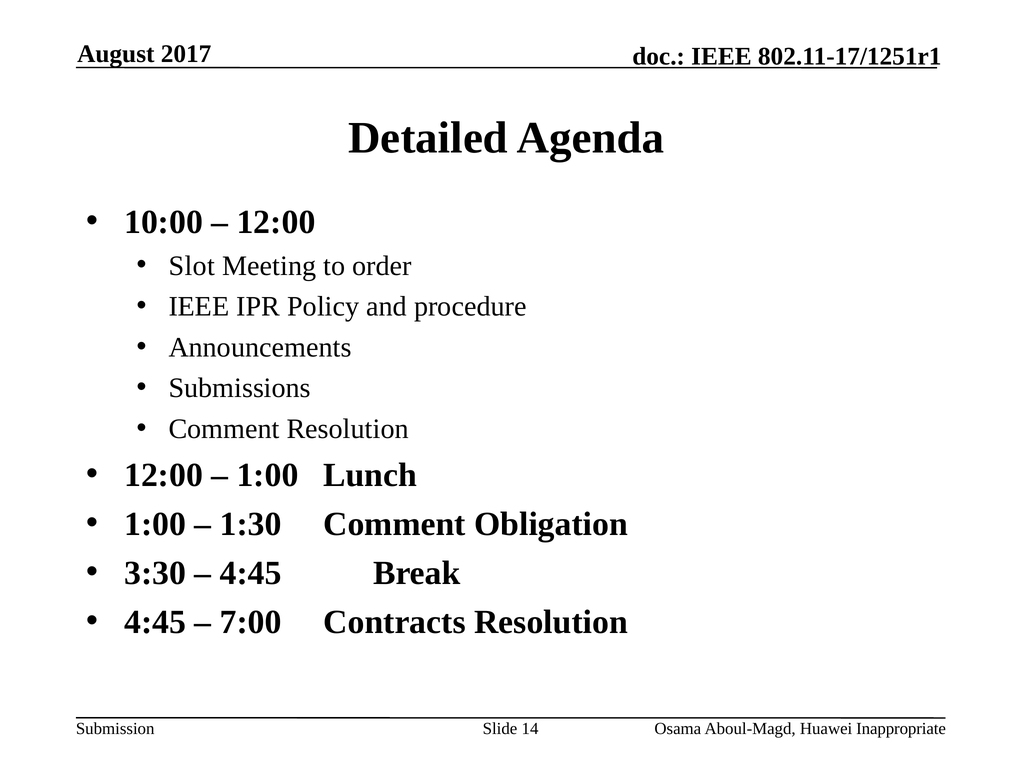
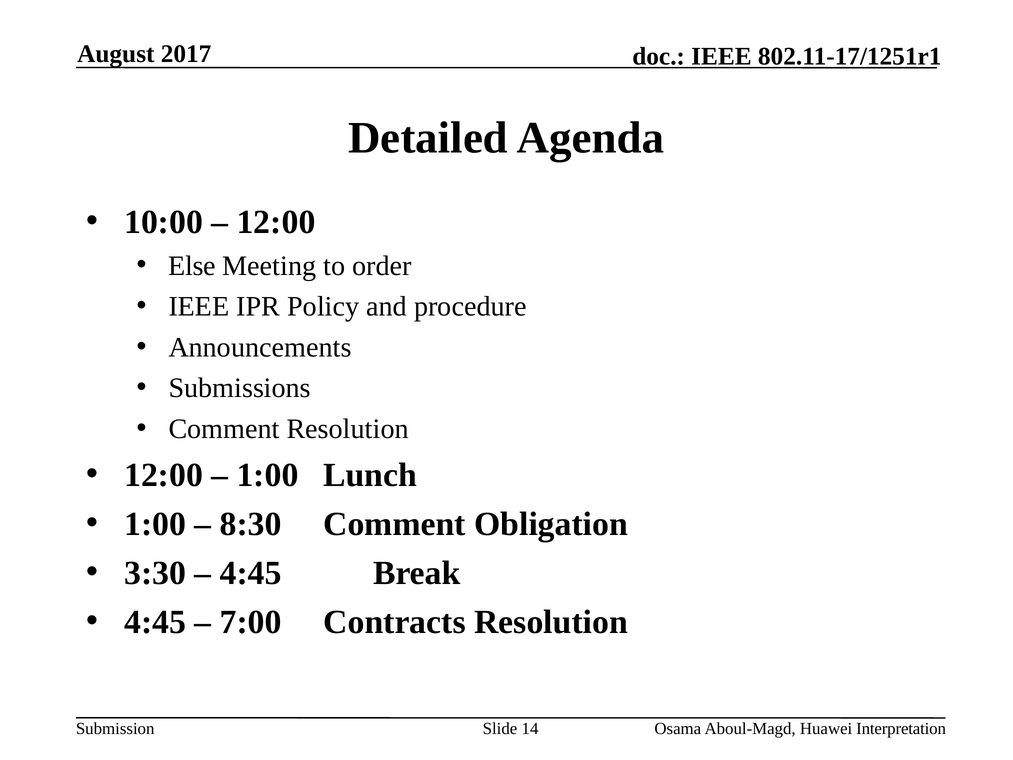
Slot: Slot -> Else (192, 266)
1:30: 1:30 -> 8:30 (251, 524)
Inappropriate: Inappropriate -> Interpretation (901, 729)
